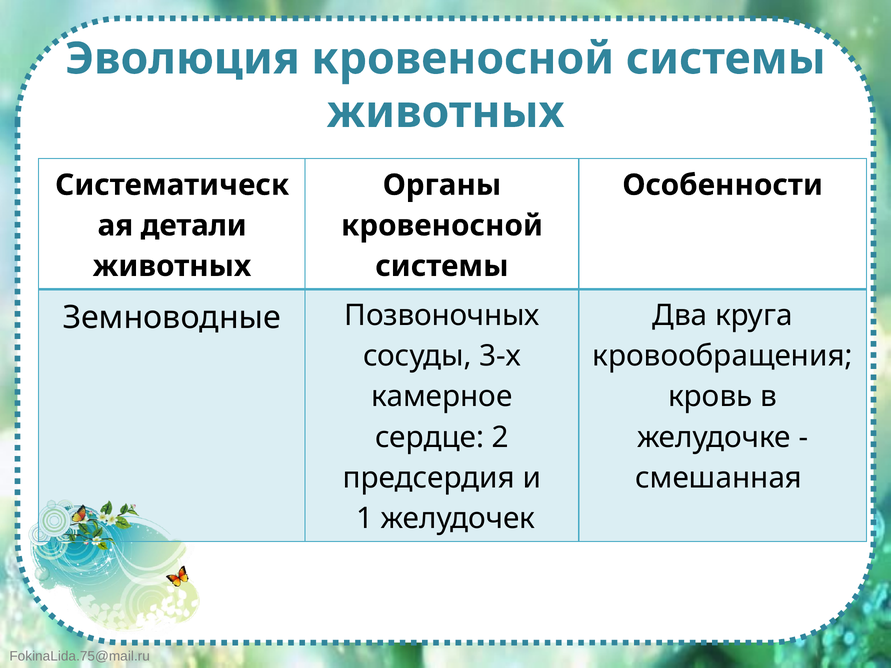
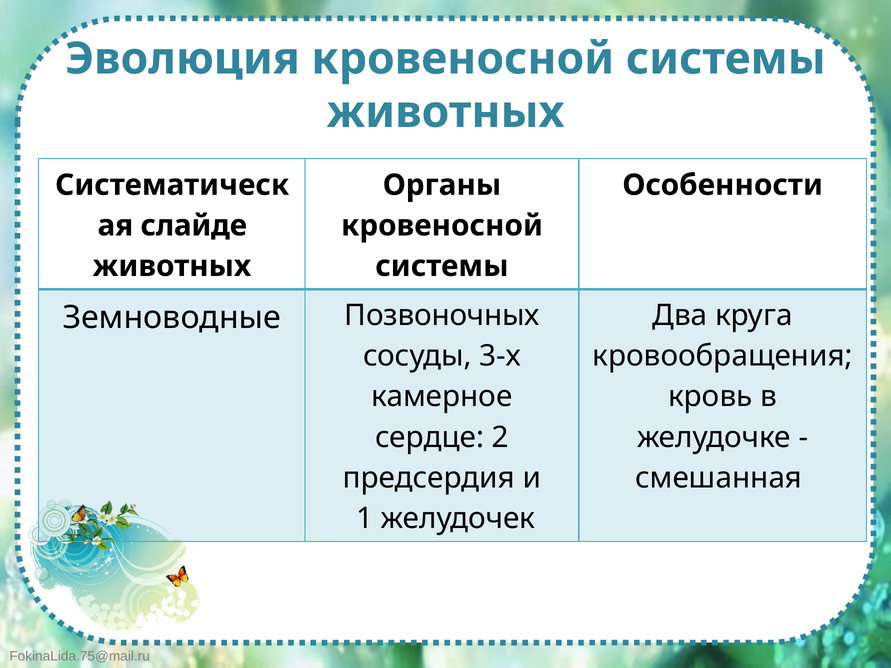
детали: детали -> слайде (194, 226)
